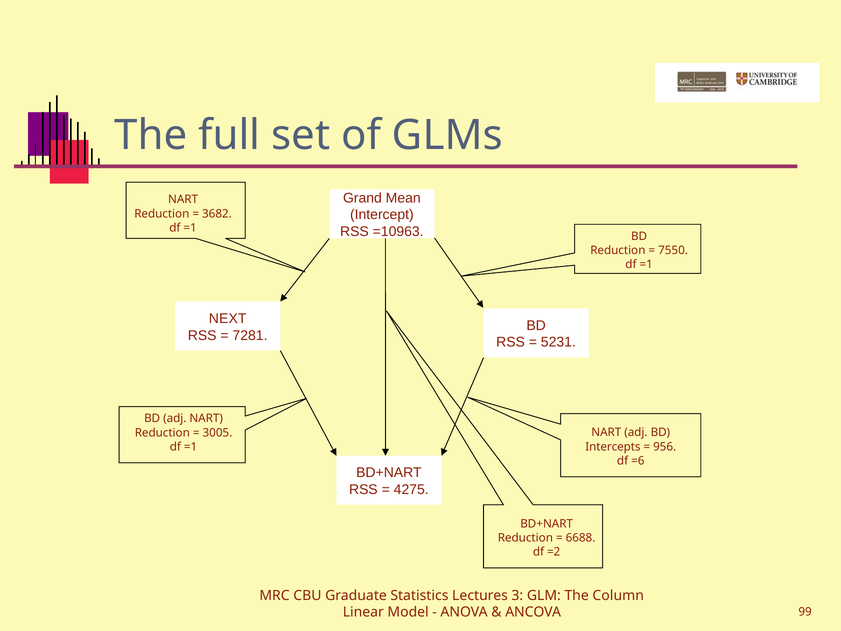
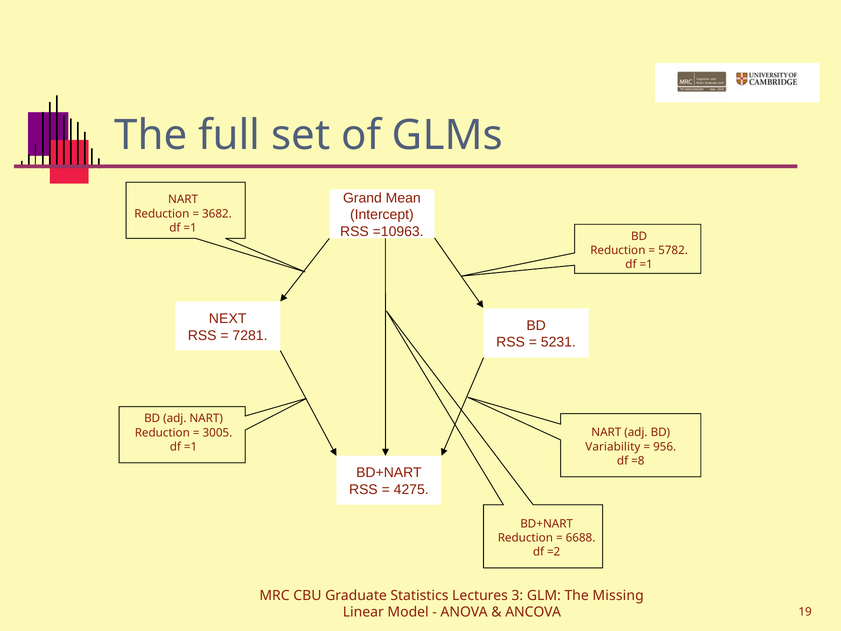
7550: 7550 -> 5782 (673, 250)
Intercepts: Intercepts -> Variability (613, 446)
=6: =6 -> =8 (638, 461)
Column: Column -> Missing (618, 595)
99: 99 -> 19 (805, 611)
